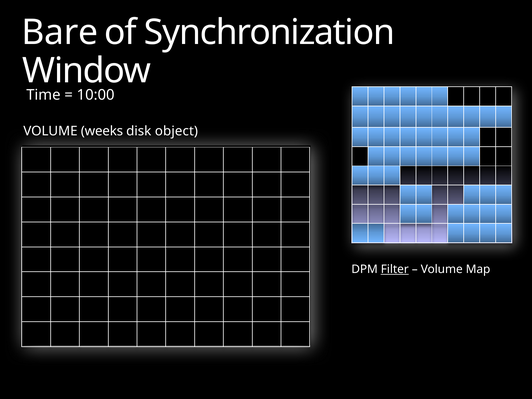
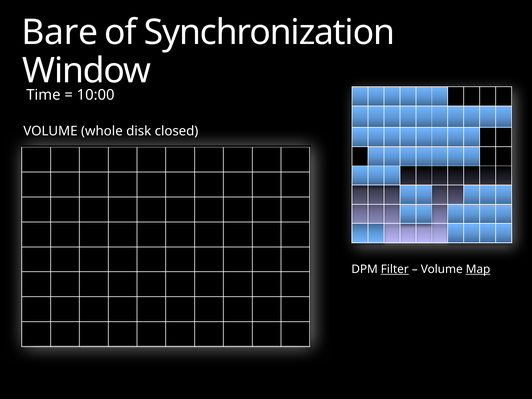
weeks: weeks -> whole (102, 131)
object: object -> closed (177, 131)
Map underline: none -> present (478, 269)
